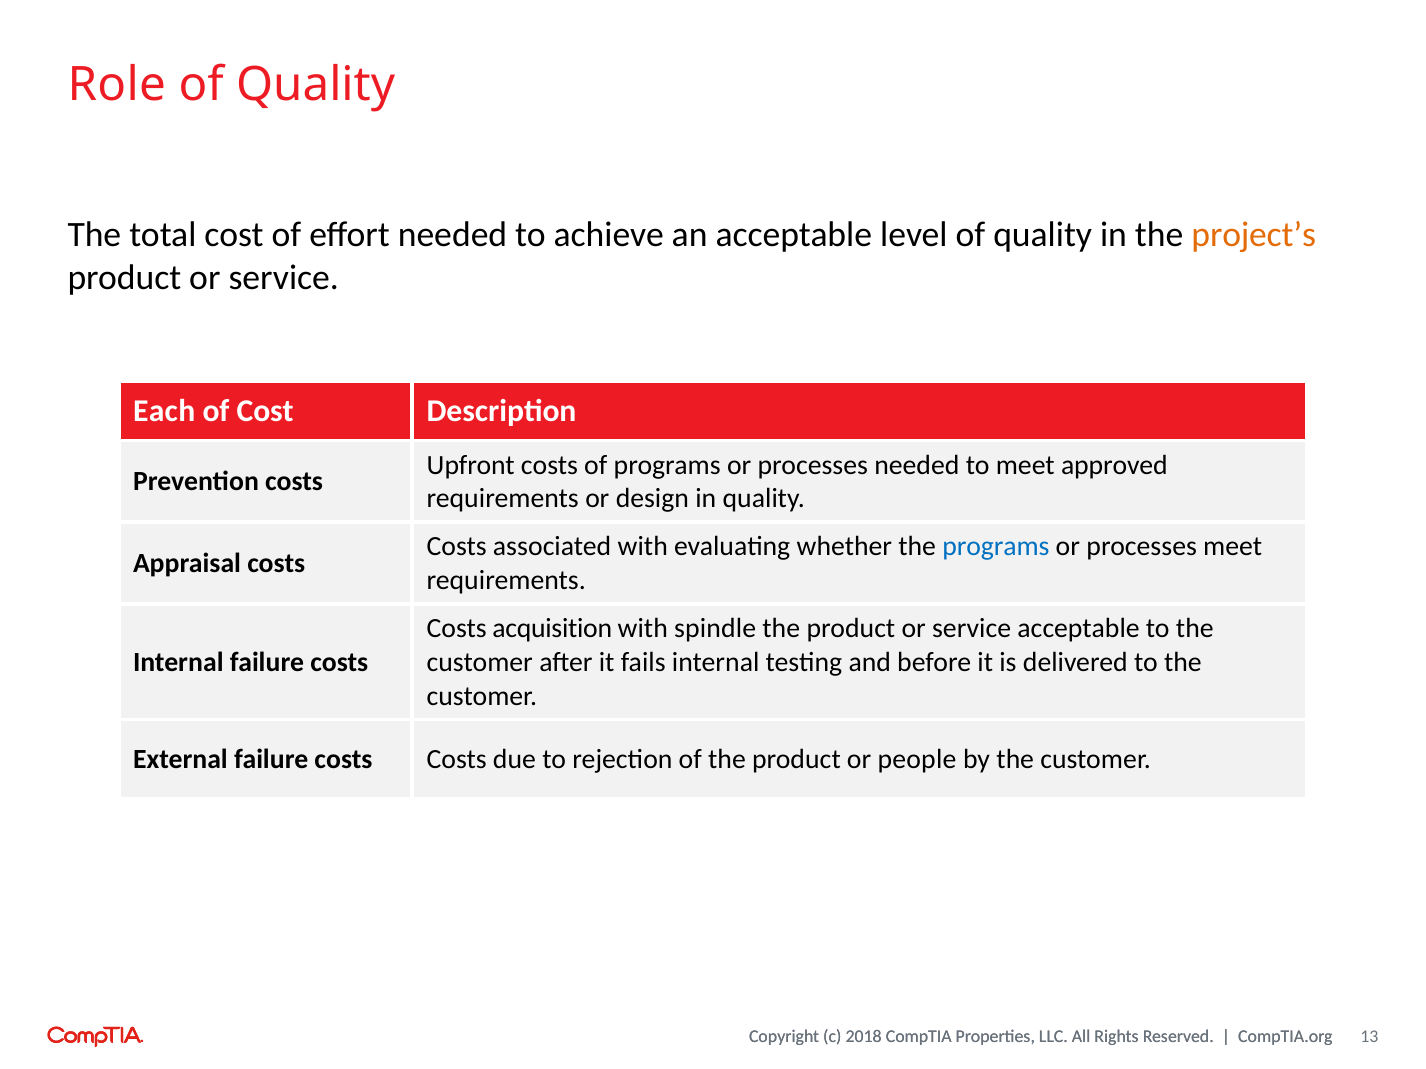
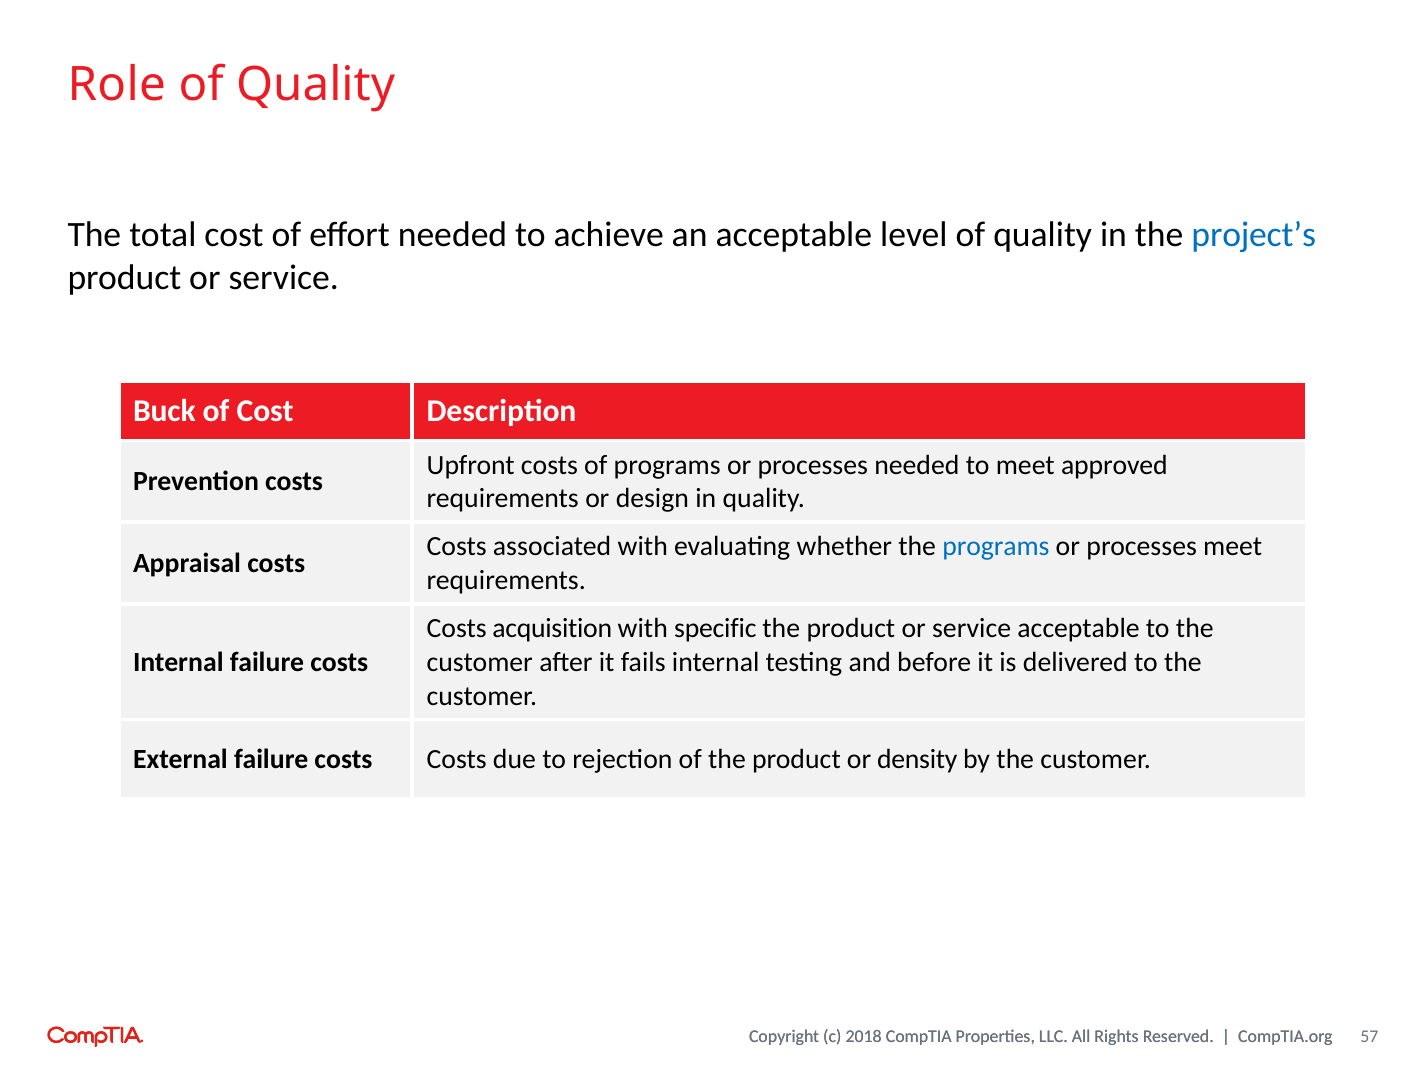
project’s colour: orange -> blue (1254, 235)
Each: Each -> Buck (164, 411)
spindle: spindle -> specific (715, 629)
people: people -> density (917, 760)
13: 13 -> 57 (1369, 1037)
